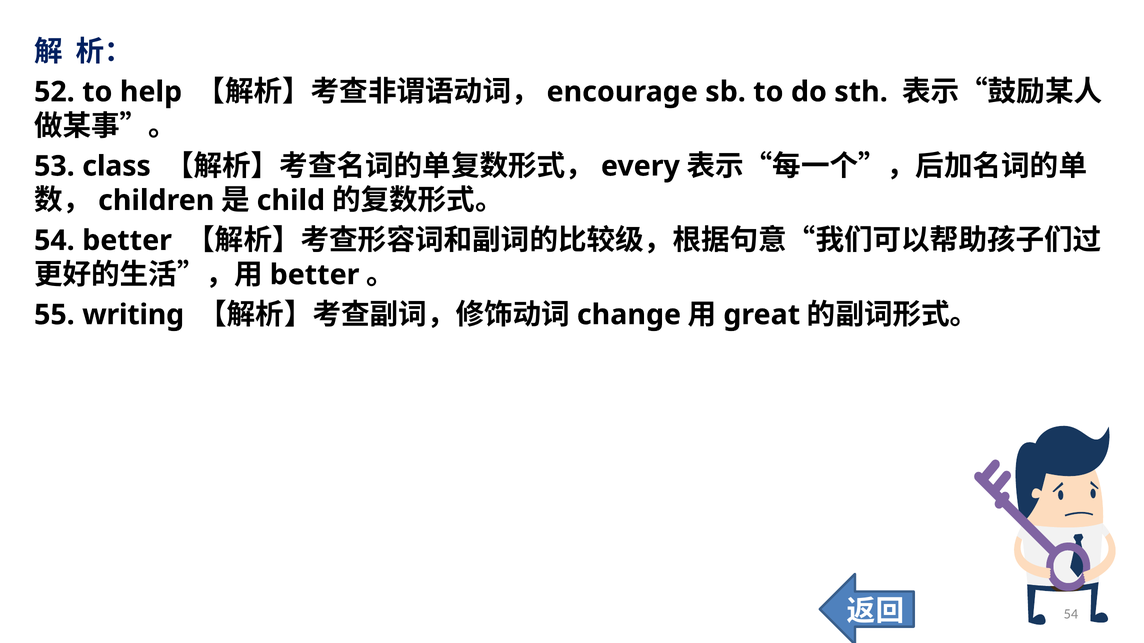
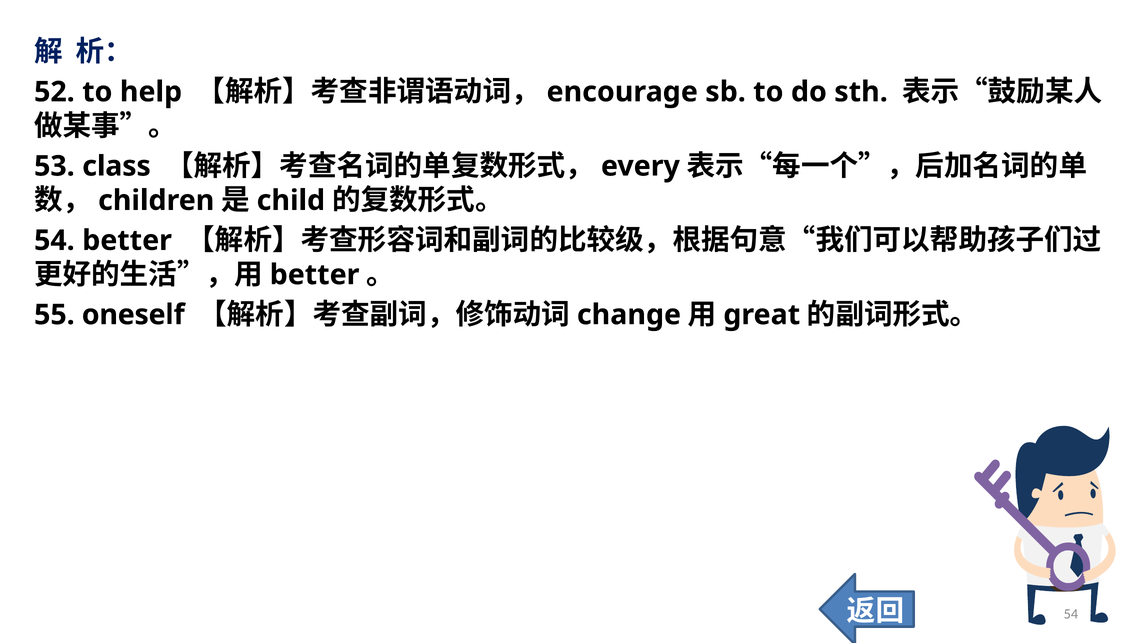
writing: writing -> oneself (133, 315)
